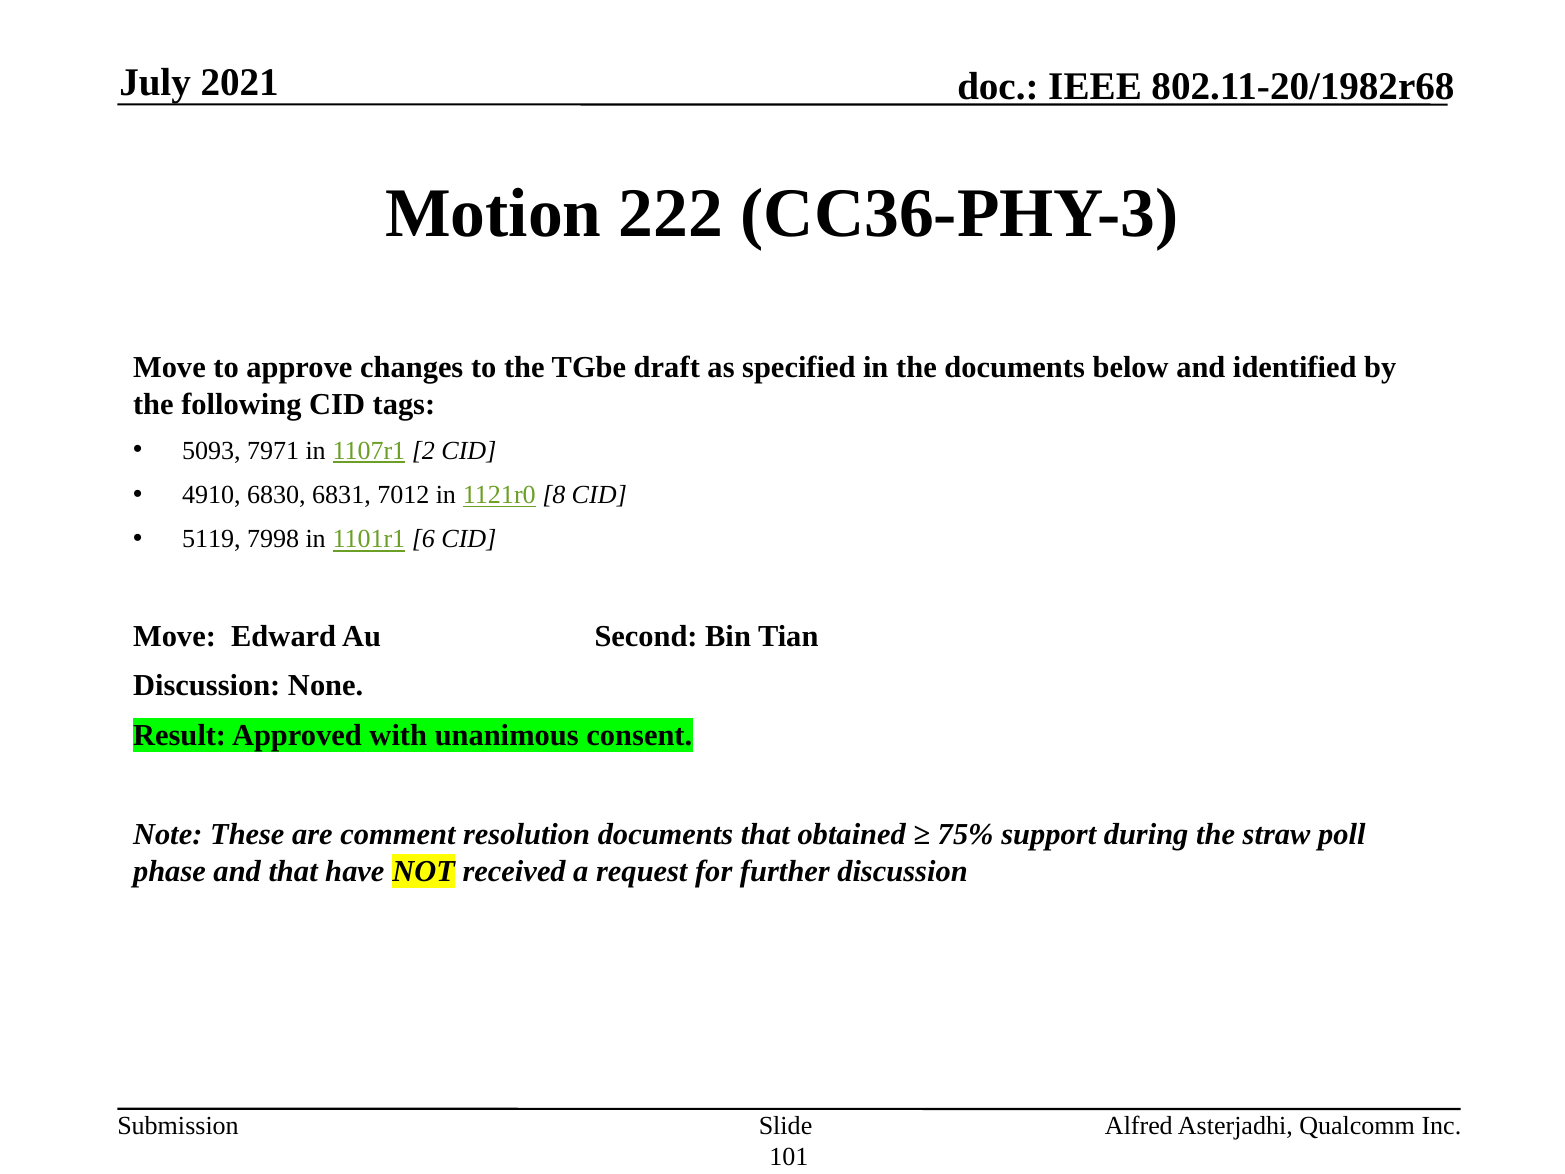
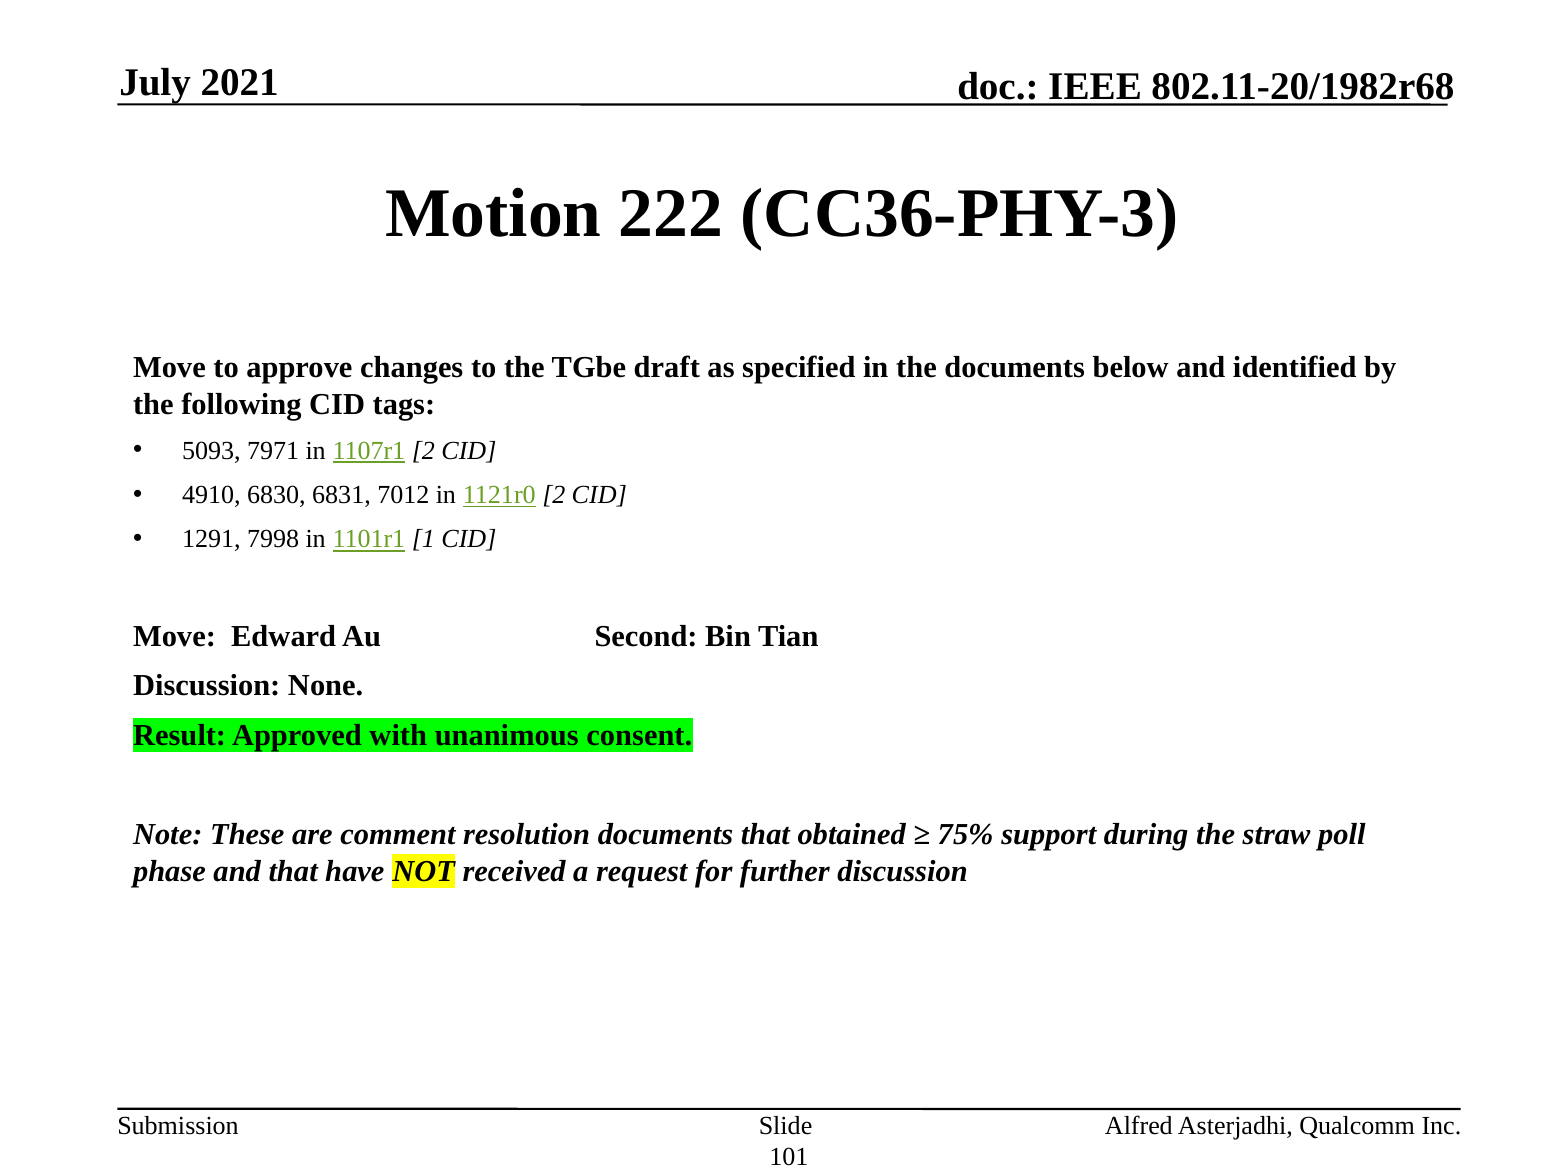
1121r0 8: 8 -> 2 (554, 495)
5119: 5119 -> 1291 (211, 539)
6: 6 -> 1 (423, 539)
